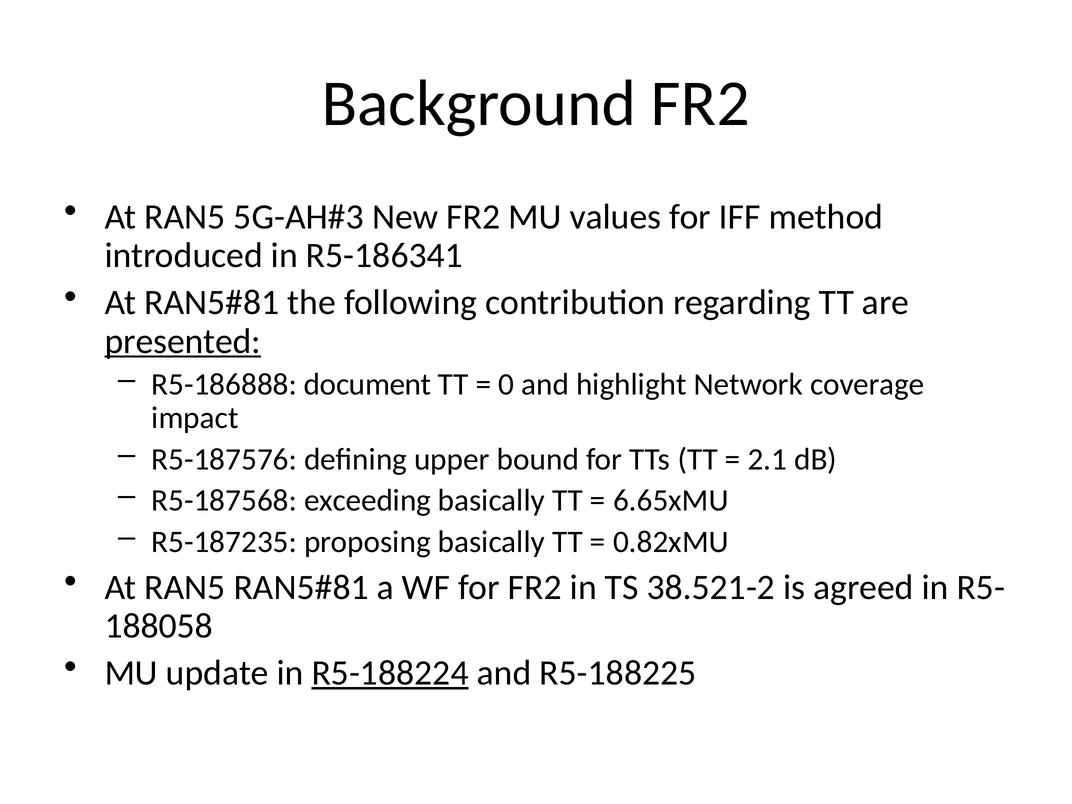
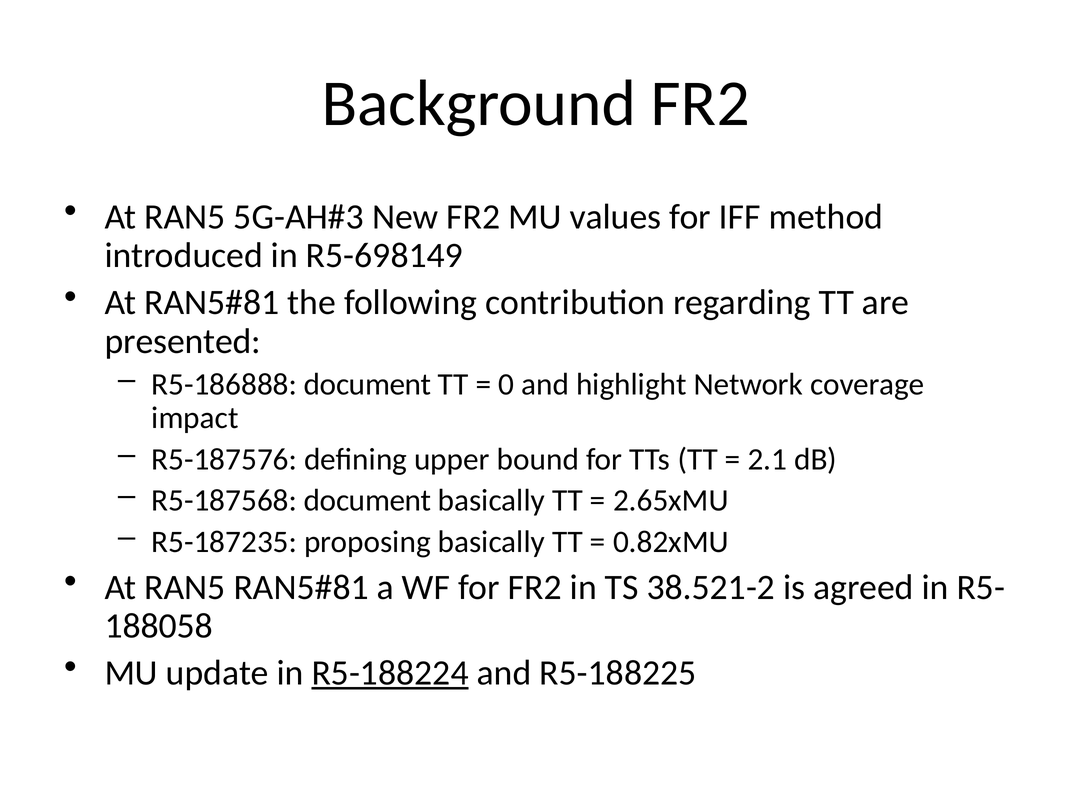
R5-186341: R5-186341 -> R5-698149 (384, 255)
presented underline: present -> none (183, 341)
R5-187568 exceeding: exceeding -> document (368, 501)
6.65xMU: 6.65xMU -> 2.65xMU (671, 501)
